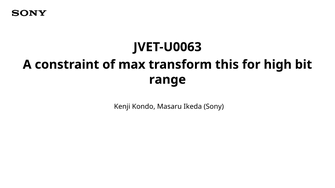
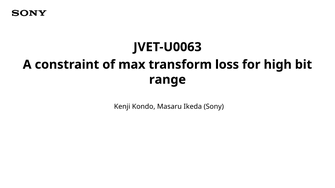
this: this -> loss (227, 65)
